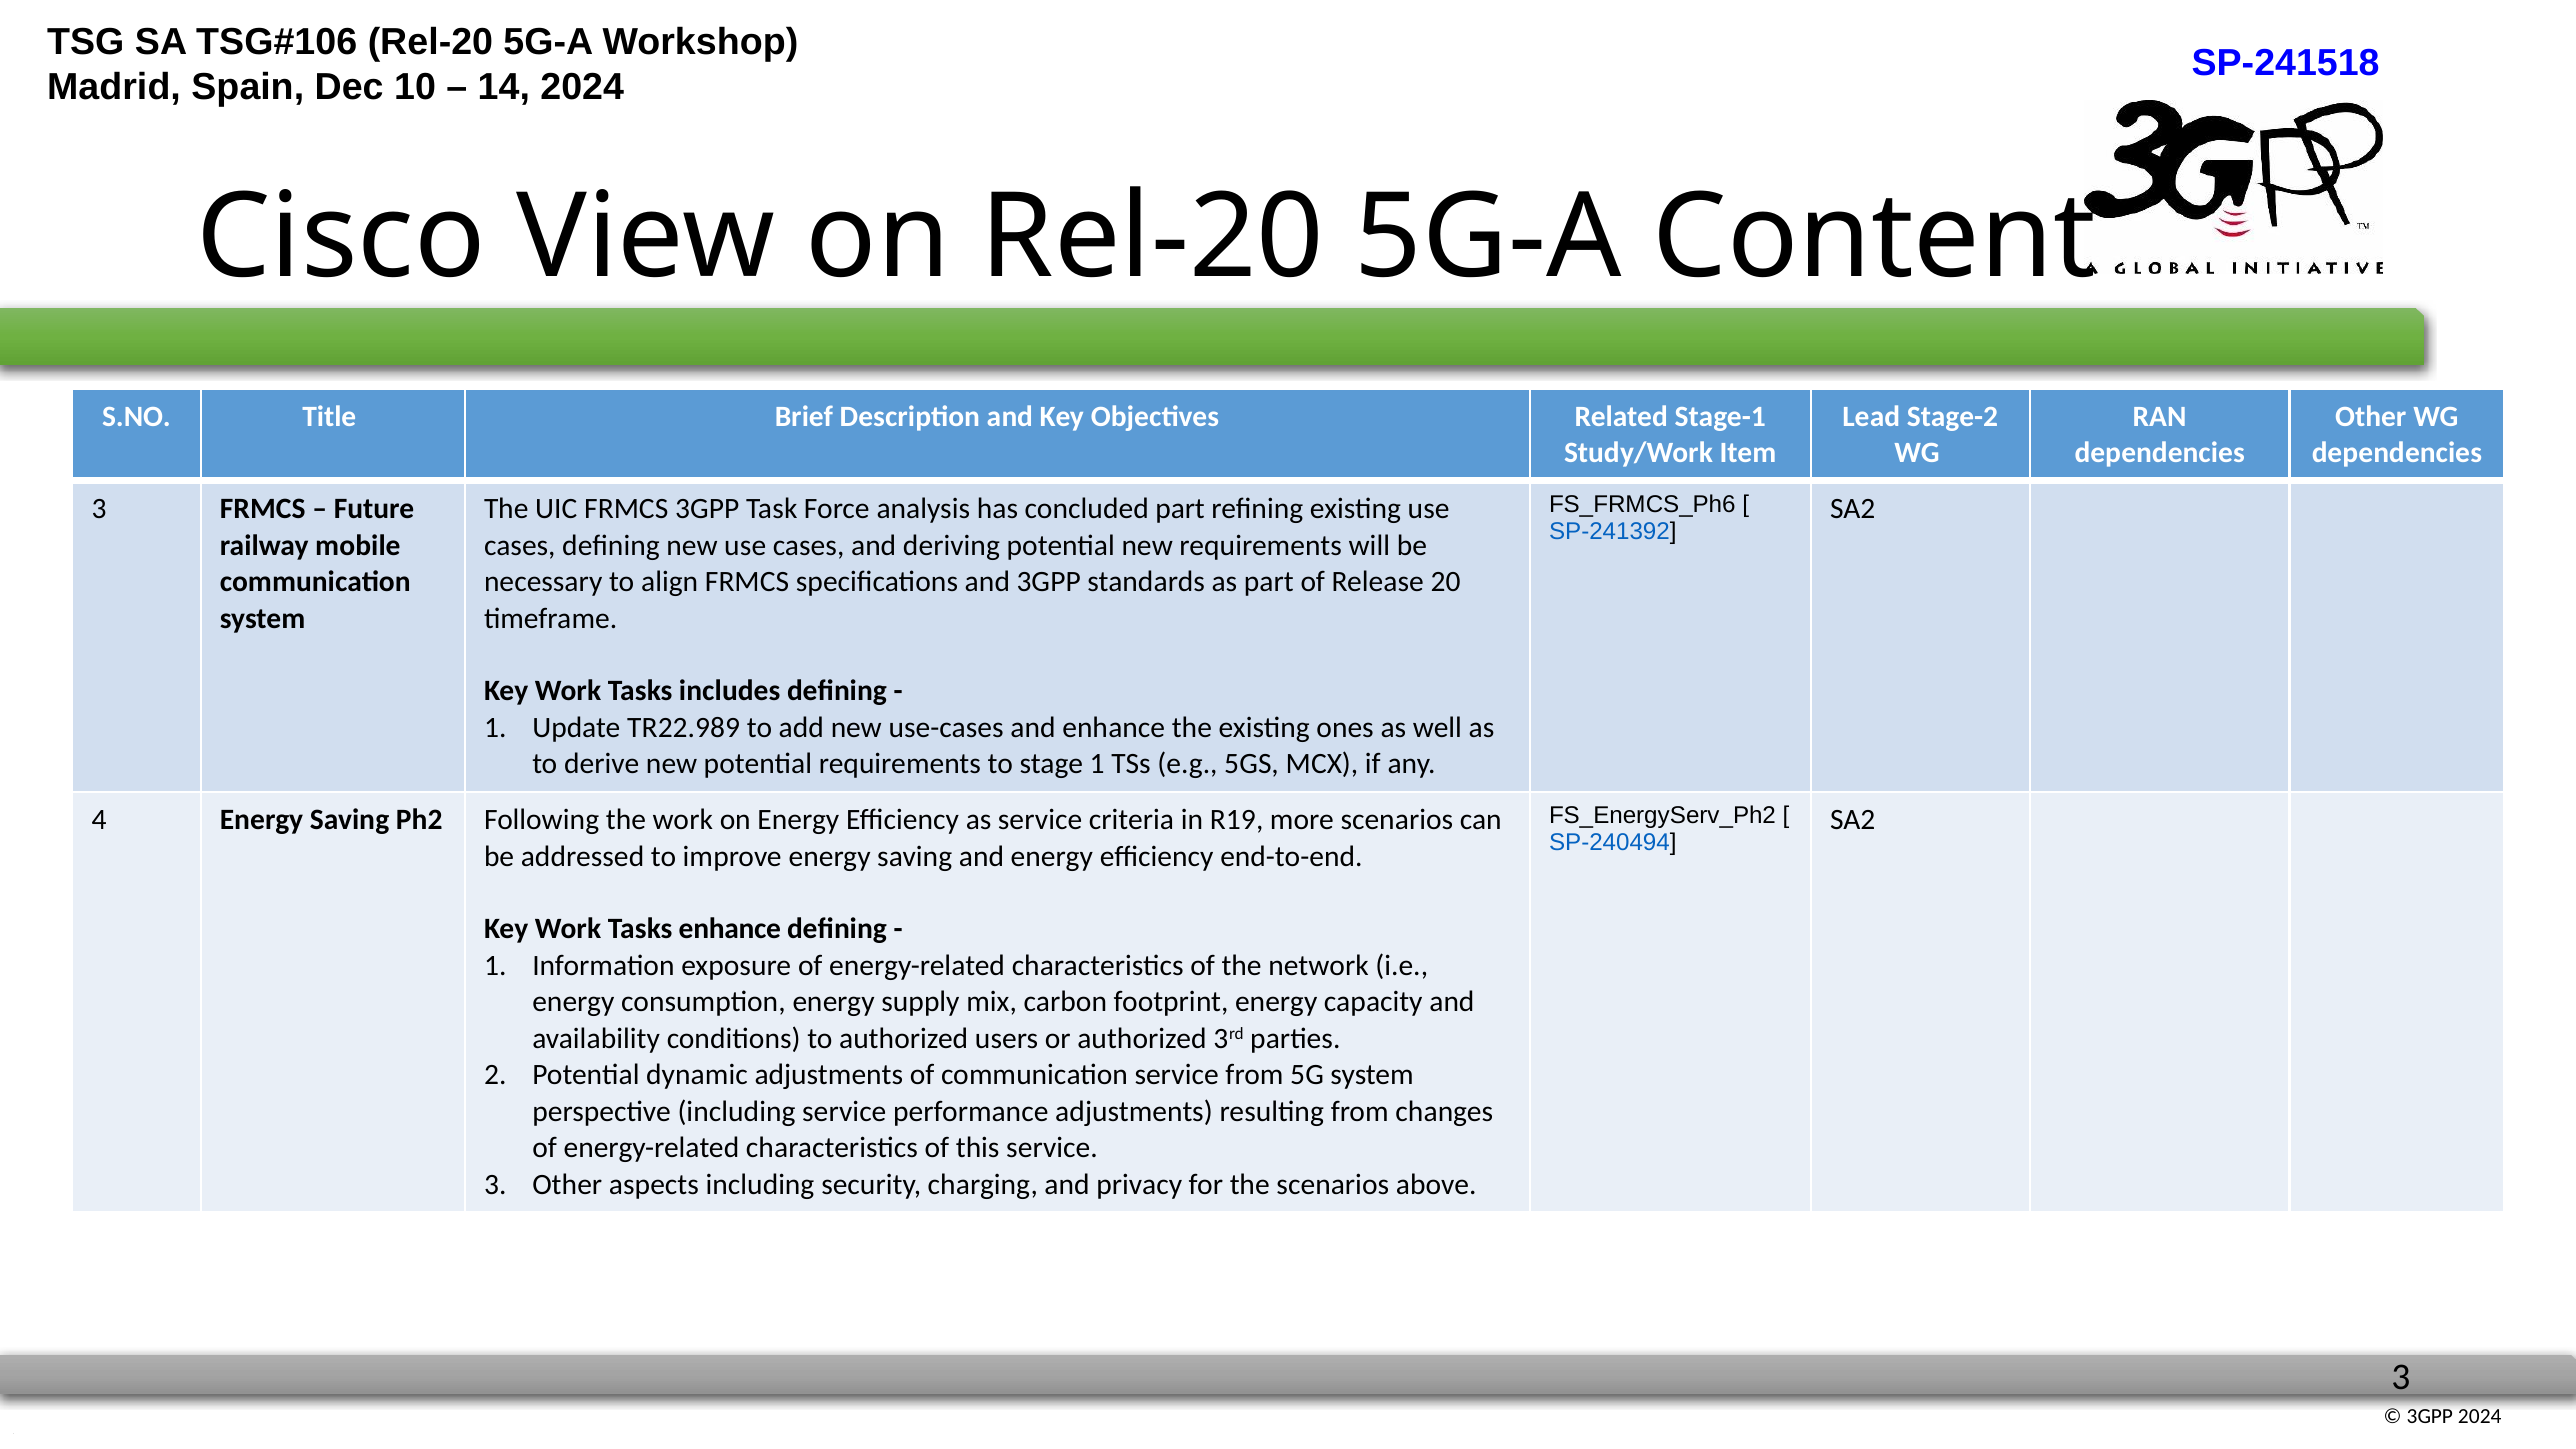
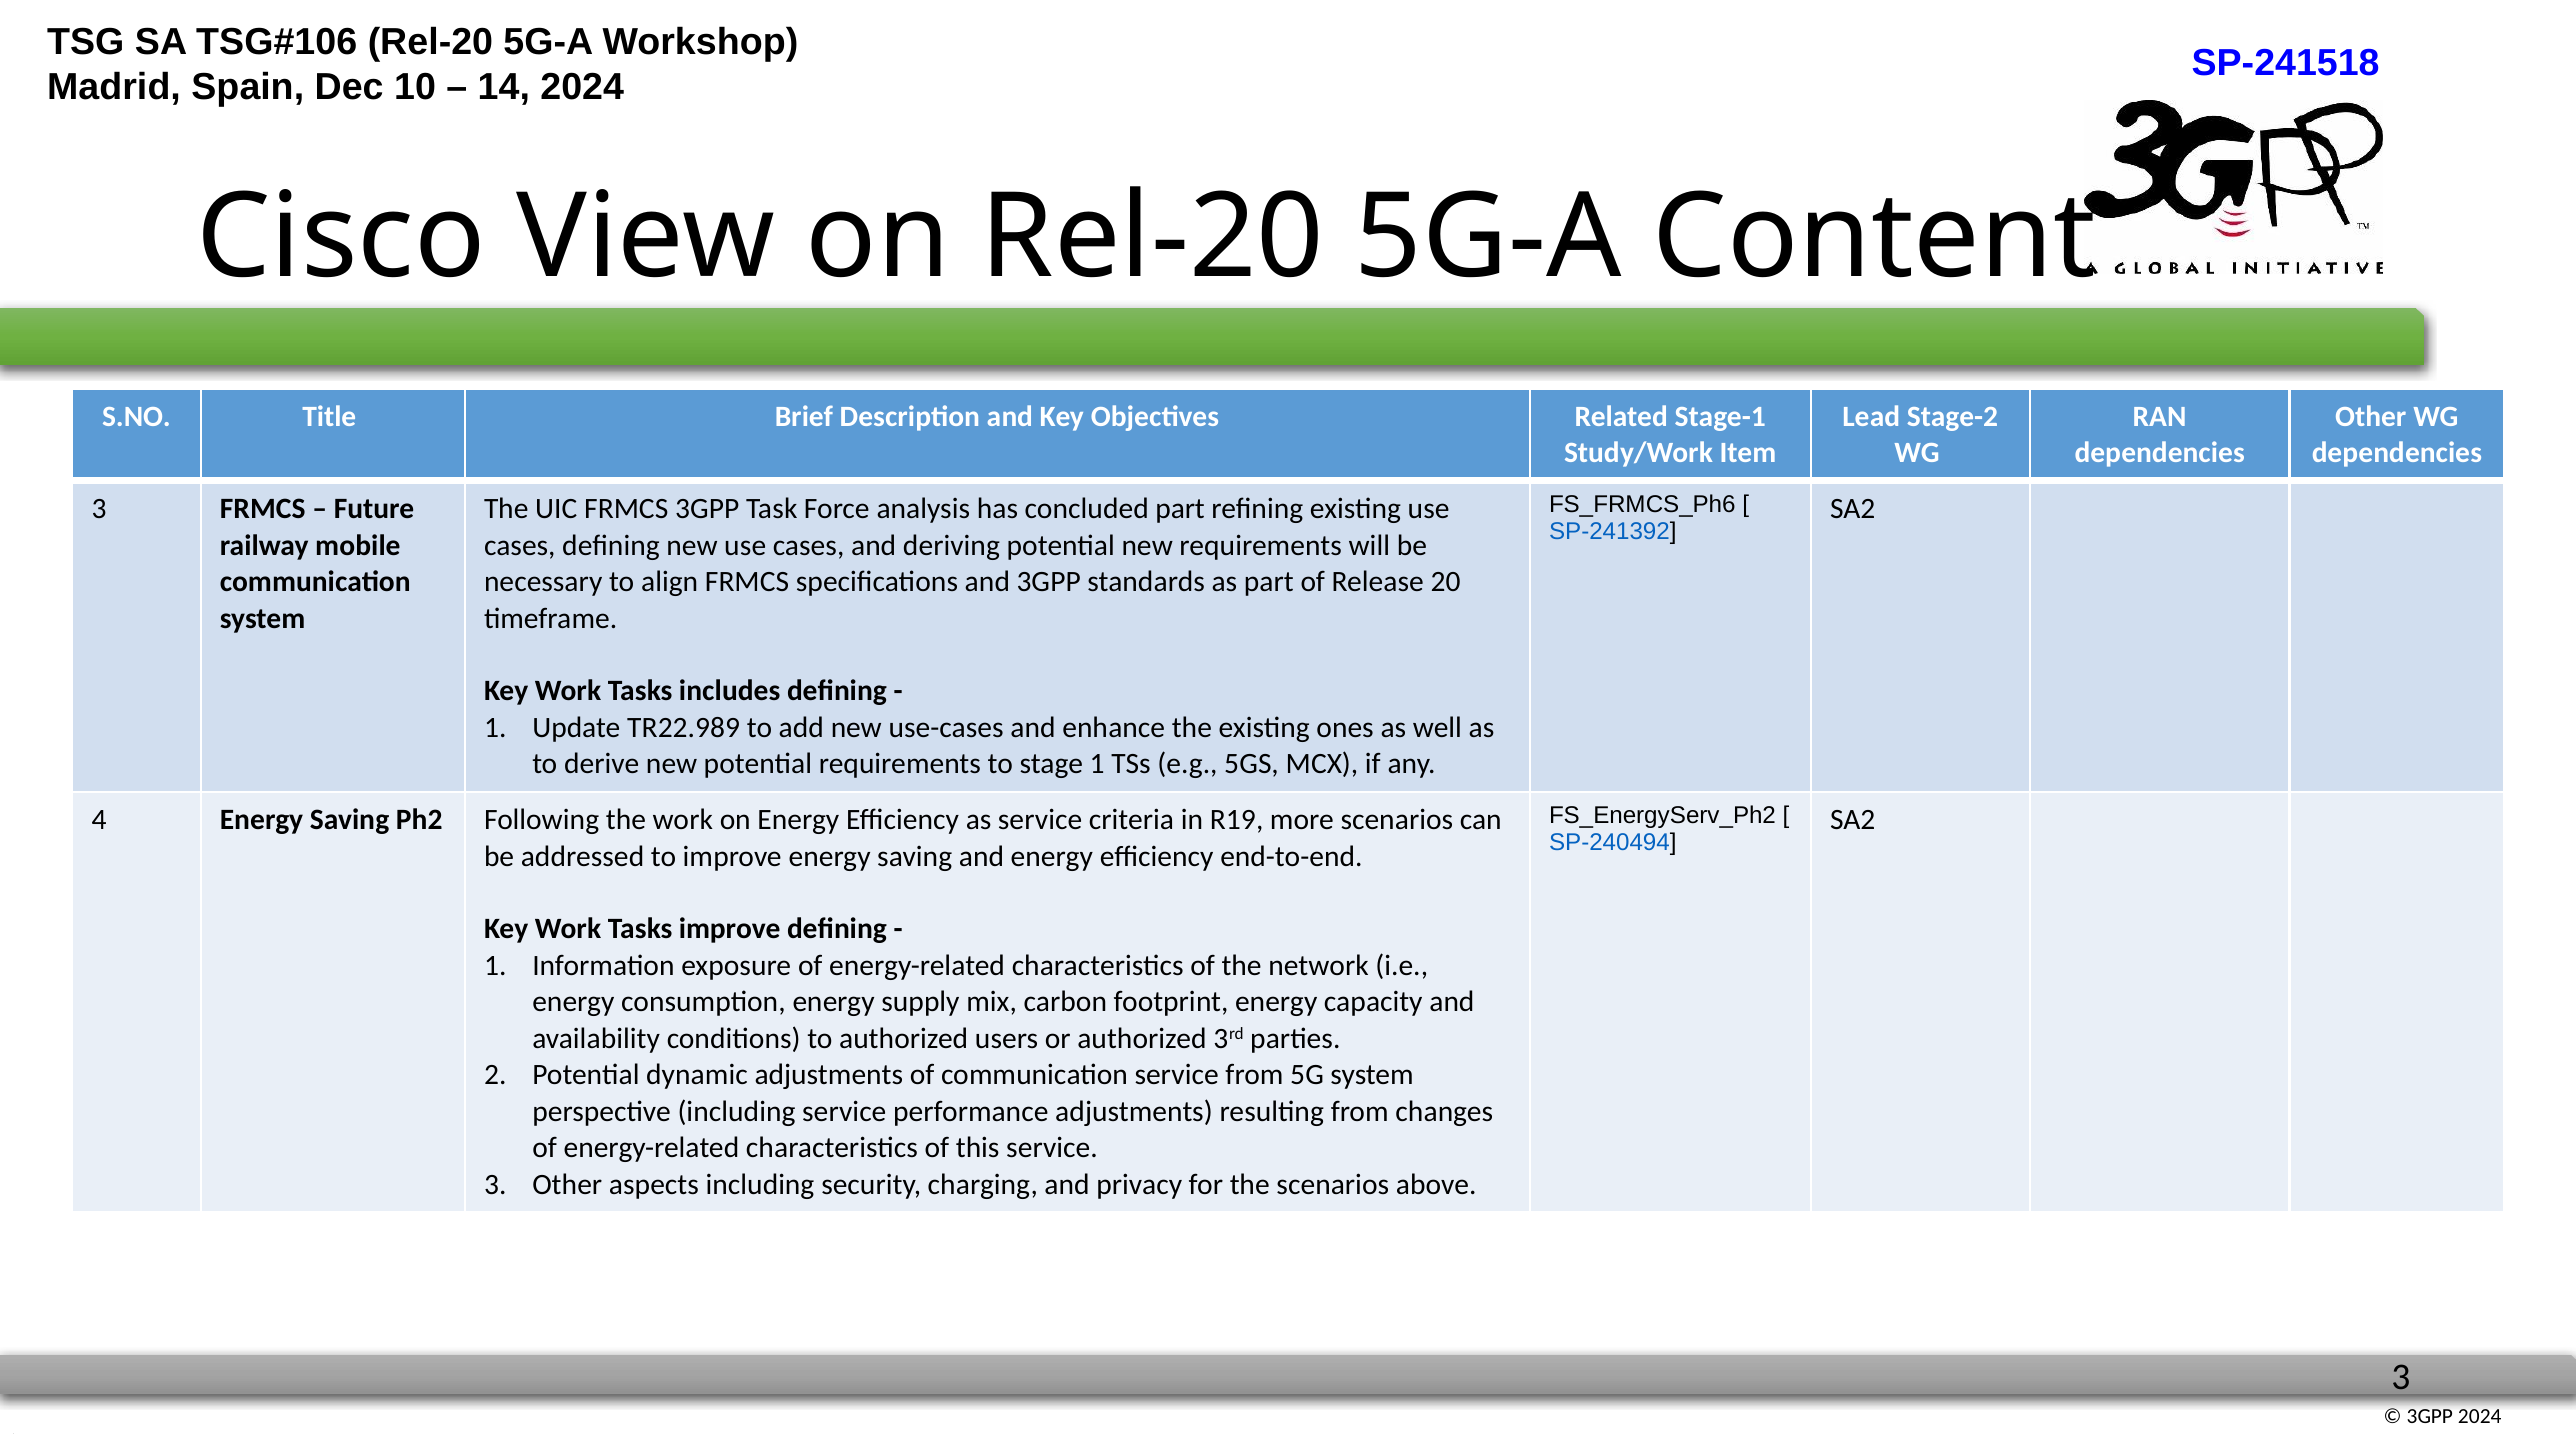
Tasks enhance: enhance -> improve (730, 929)
